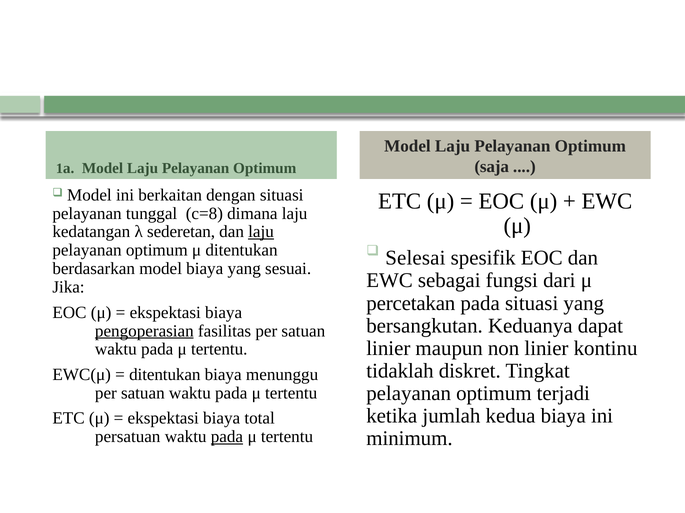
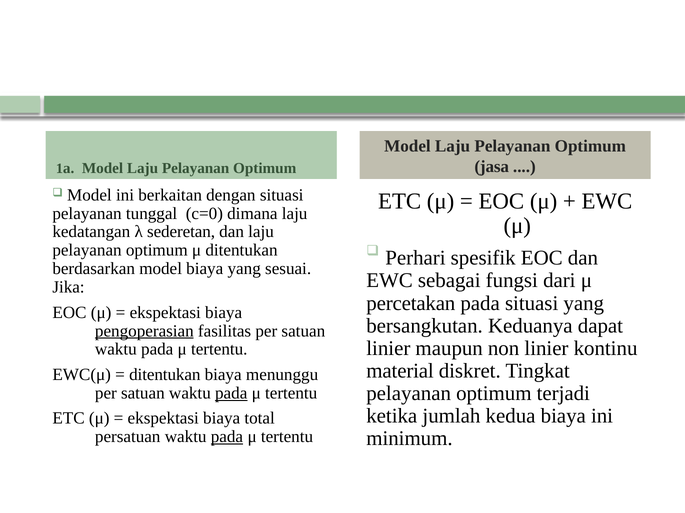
saja: saja -> jasa (492, 167)
c=8: c=8 -> c=0 (204, 214)
laju underline: present -> none (261, 232)
Selesai: Selesai -> Perhari (415, 258)
tidaklah: tidaklah -> material (400, 371)
pada underline: none -> present (231, 394)
